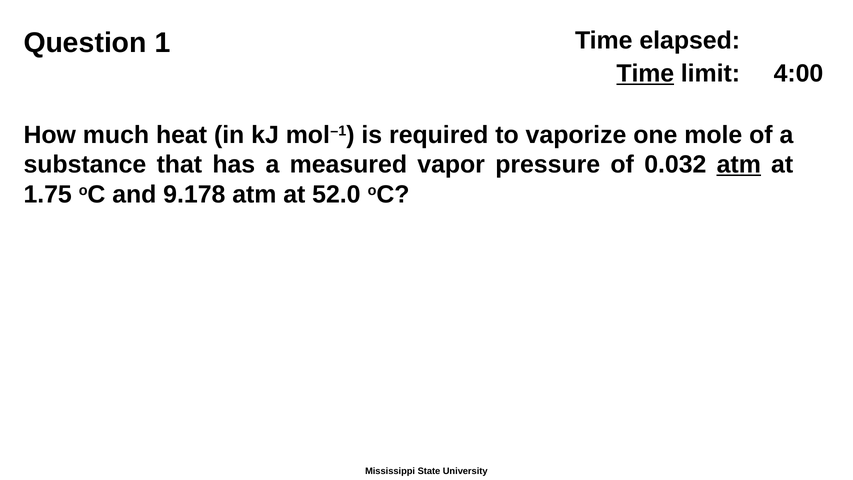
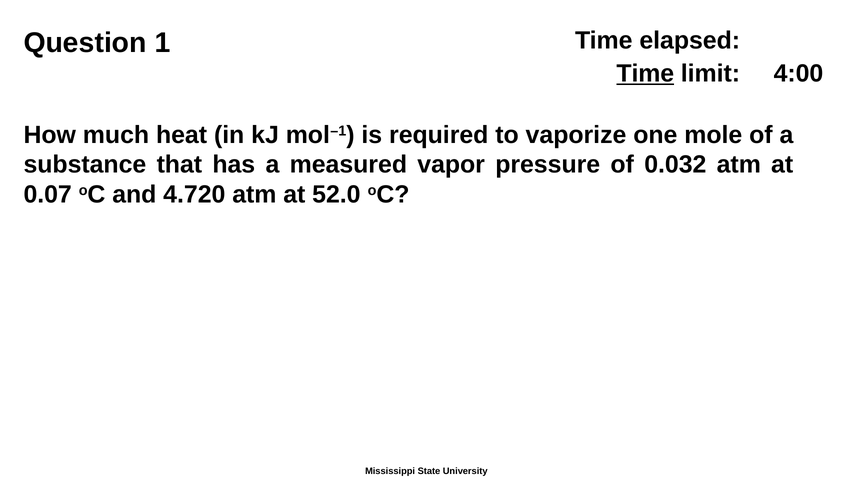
atm underline: present -> none (739, 165)
1.75: 1.75 -> 0.07 (48, 195)
9.178: 9.178 -> 4.720 (194, 195)
